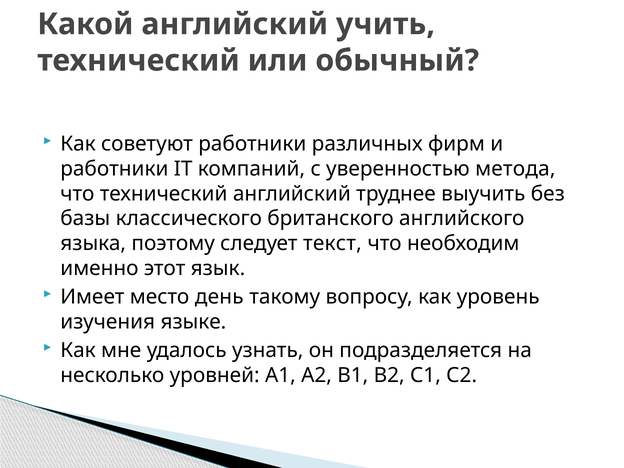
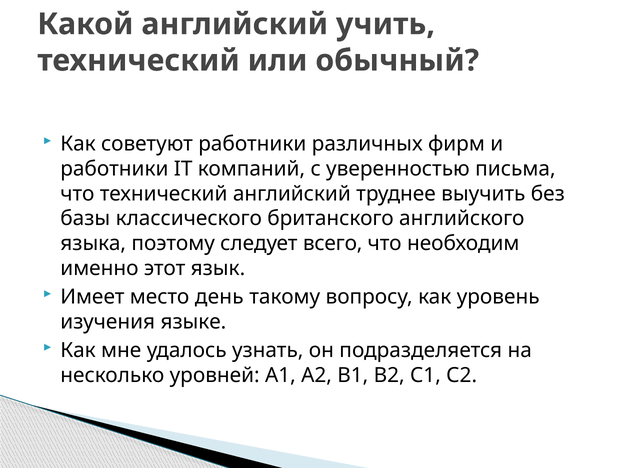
метода: метода -> письма (515, 169)
текст: текст -> всего (333, 244)
